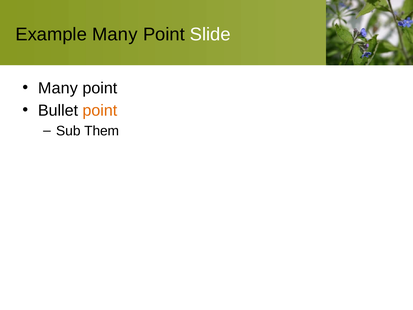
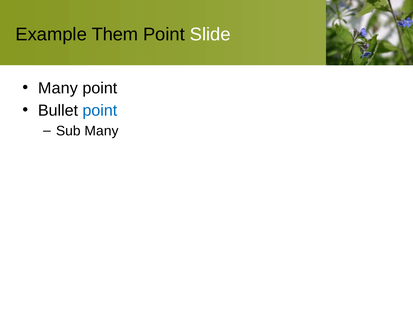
Example Many: Many -> Them (115, 35)
point colour: orange -> blue (100, 110)
Sub Them: Them -> Many (101, 131)
